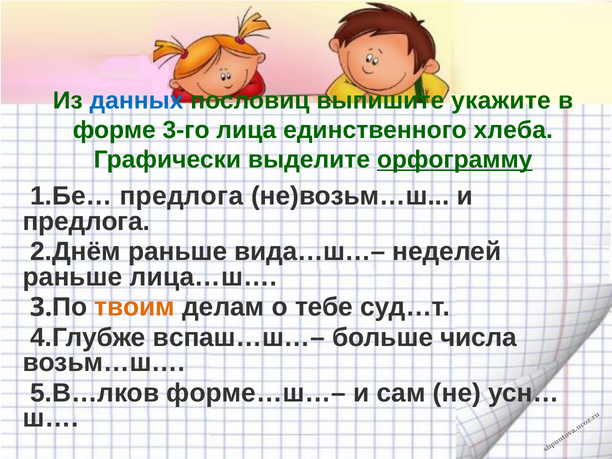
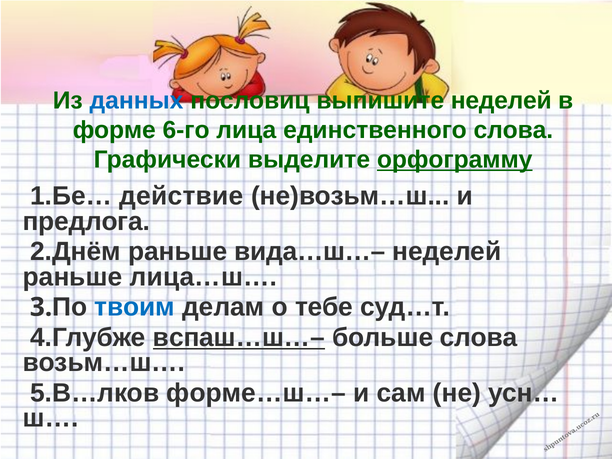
выпишите укажите: укажите -> неделей (501, 100)
3-го: 3-го -> 6-го (186, 130)
единственного хлеба: хлеба -> слова (513, 130)
1.Бе… предлога: предлога -> действие (181, 196)
твоим colour: orange -> blue (135, 307)
вспаш…ш…– underline: none -> present (239, 337)
больше числа: числа -> слова (479, 337)
